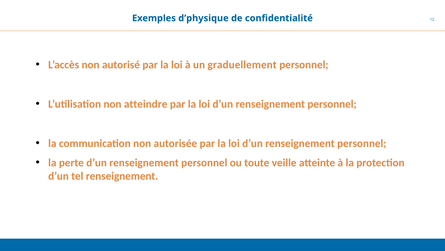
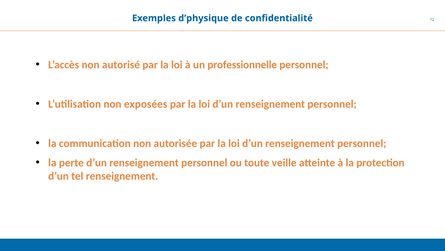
graduellement: graduellement -> professionnelle (242, 65)
atteindre: atteindre -> exposées (146, 104)
